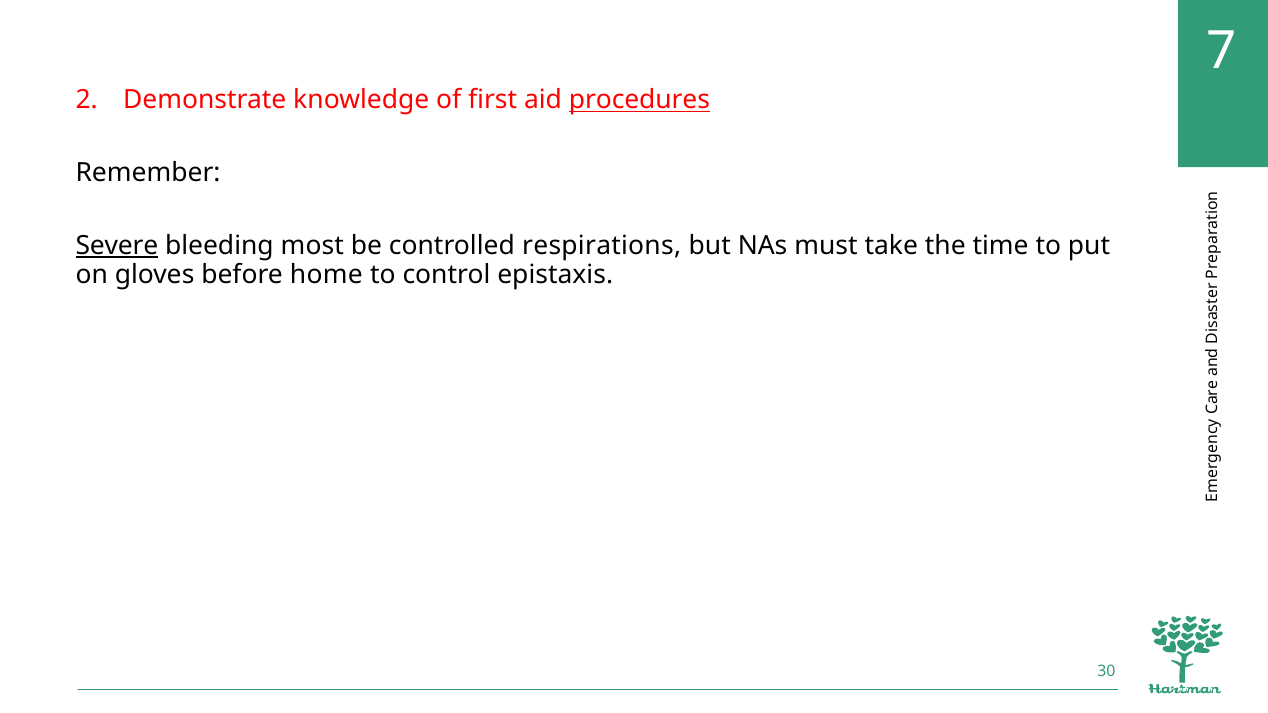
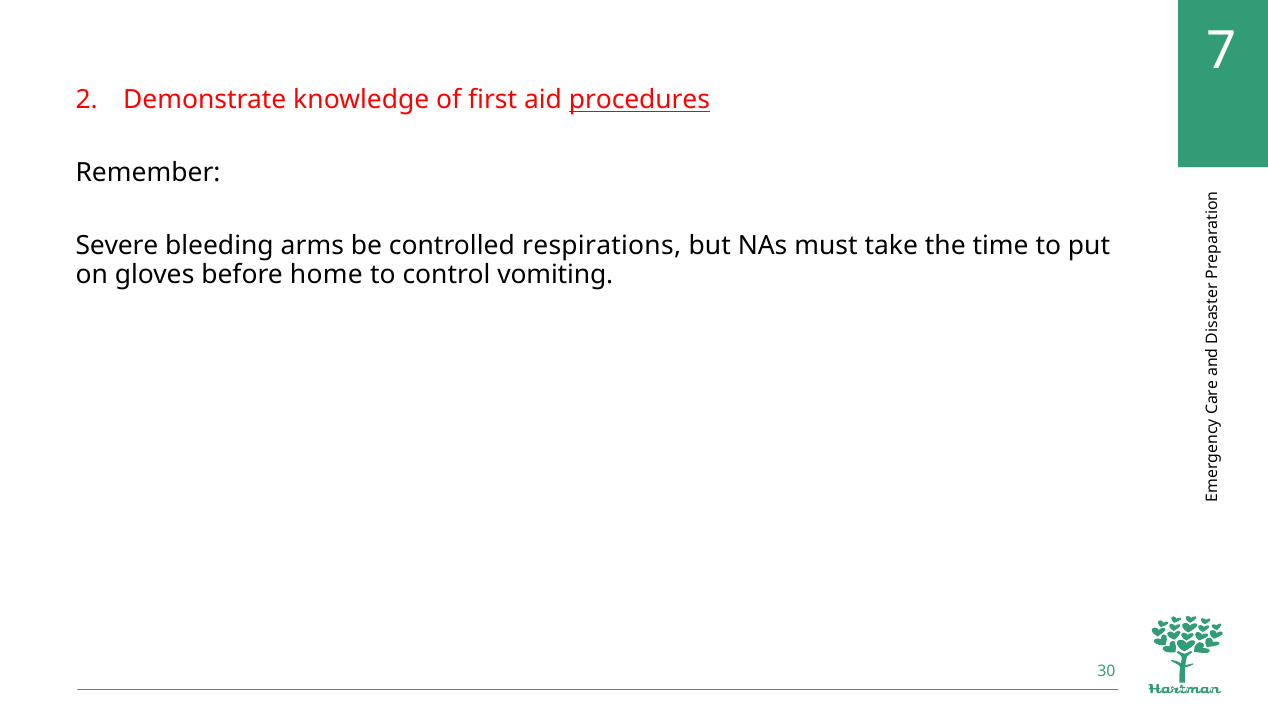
Severe underline: present -> none (117, 246)
most: most -> arms (312, 246)
epistaxis: epistaxis -> vomiting (555, 274)
